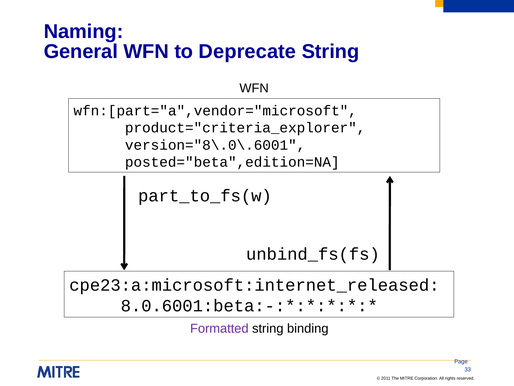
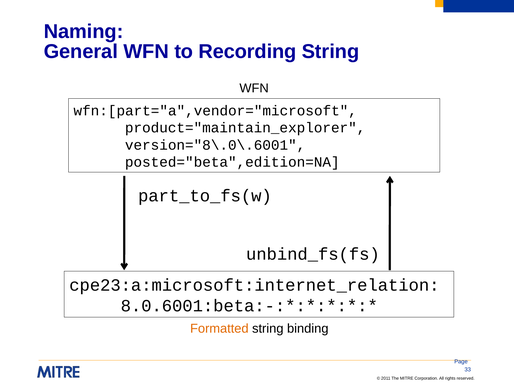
Deprecate: Deprecate -> Recording (247, 51)
product="criteria_explorer: product="criteria_explorer -> product="maintain_explorer (245, 128)
cpe23:a:microsoft:internet_released: cpe23:a:microsoft:internet_released -> cpe23:a:microsoft:internet_relation (254, 285)
Formatted colour: purple -> orange (219, 328)
